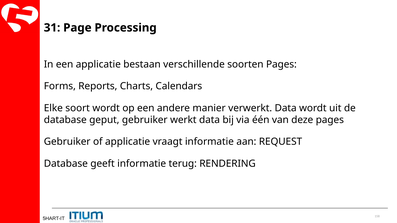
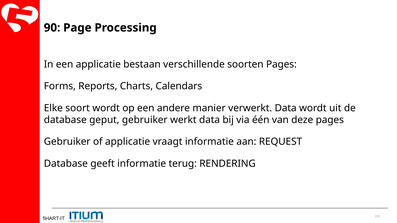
31: 31 -> 90 (52, 28)
